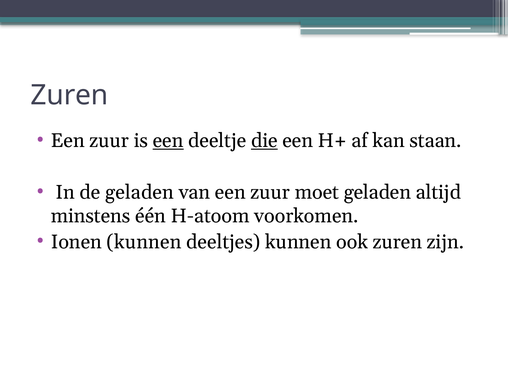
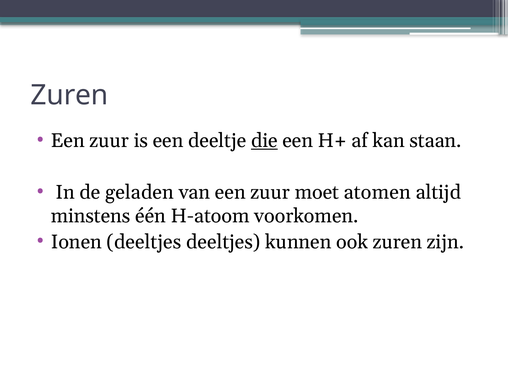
een underline: present -> none (168, 141)
moet geladen: geladen -> atomen (377, 192)
Ionen kunnen: kunnen -> deeltjes (144, 242)
